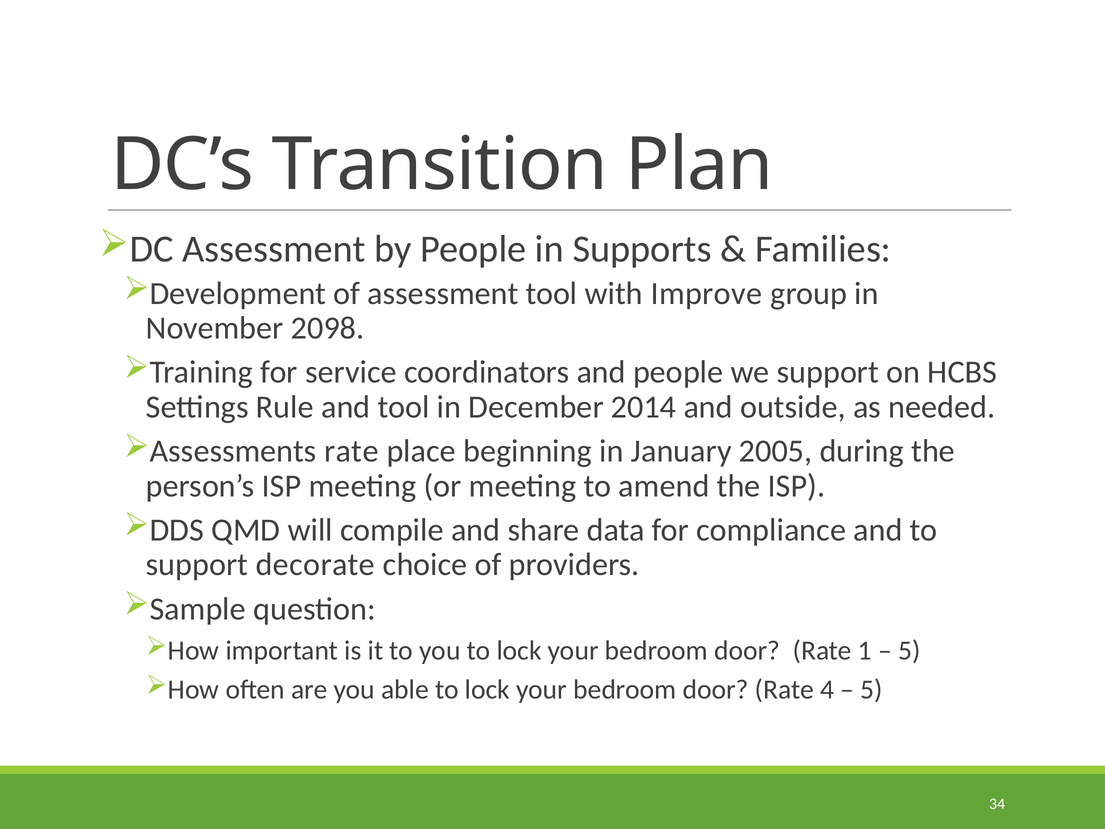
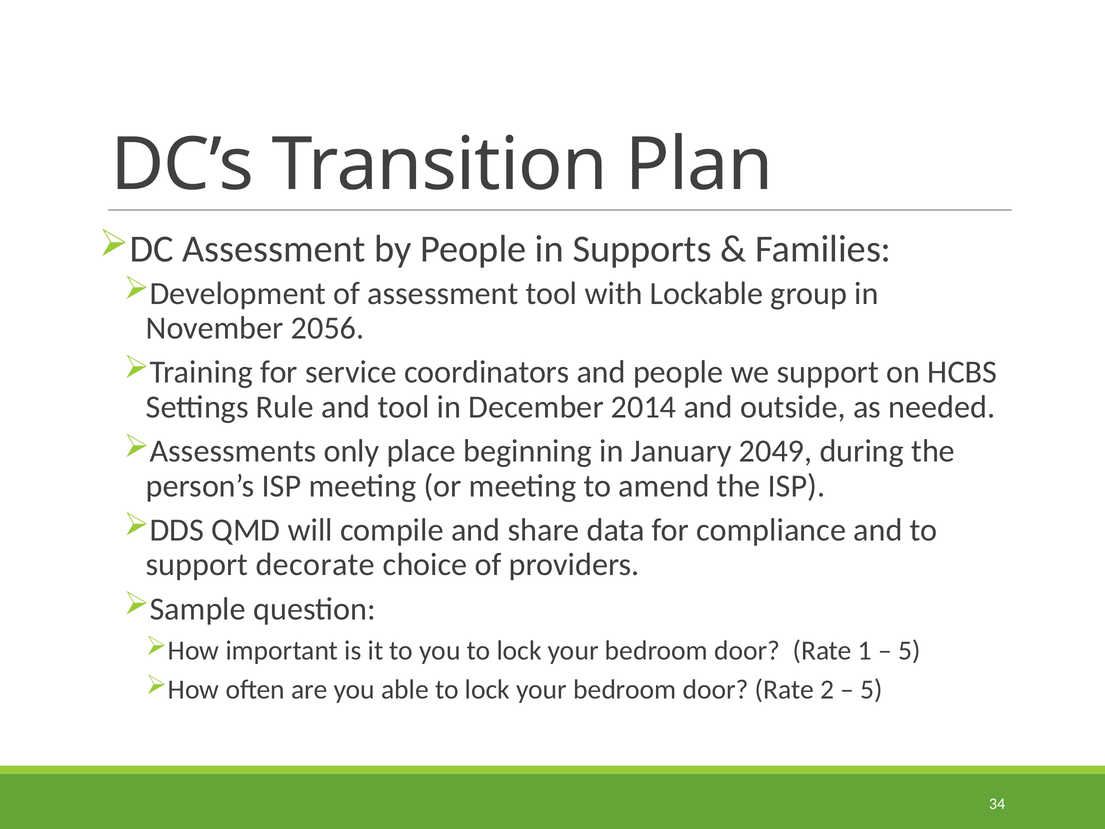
Improve: Improve -> Lockable (707, 293)
2098: 2098 -> 2056 (328, 328)
Assessments rate: rate -> only (352, 451)
2005: 2005 -> 2049 (776, 451)
4: 4 -> 2 (827, 689)
